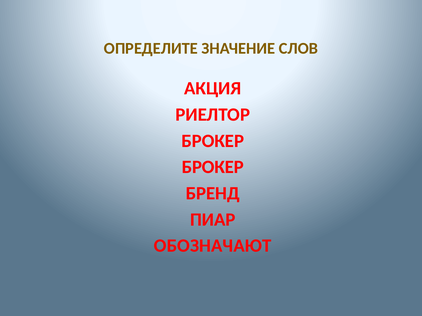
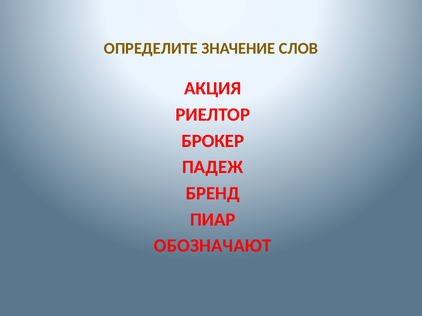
БРОКЕР: БРОКЕР -> ПАДЕЖ (213, 167)
